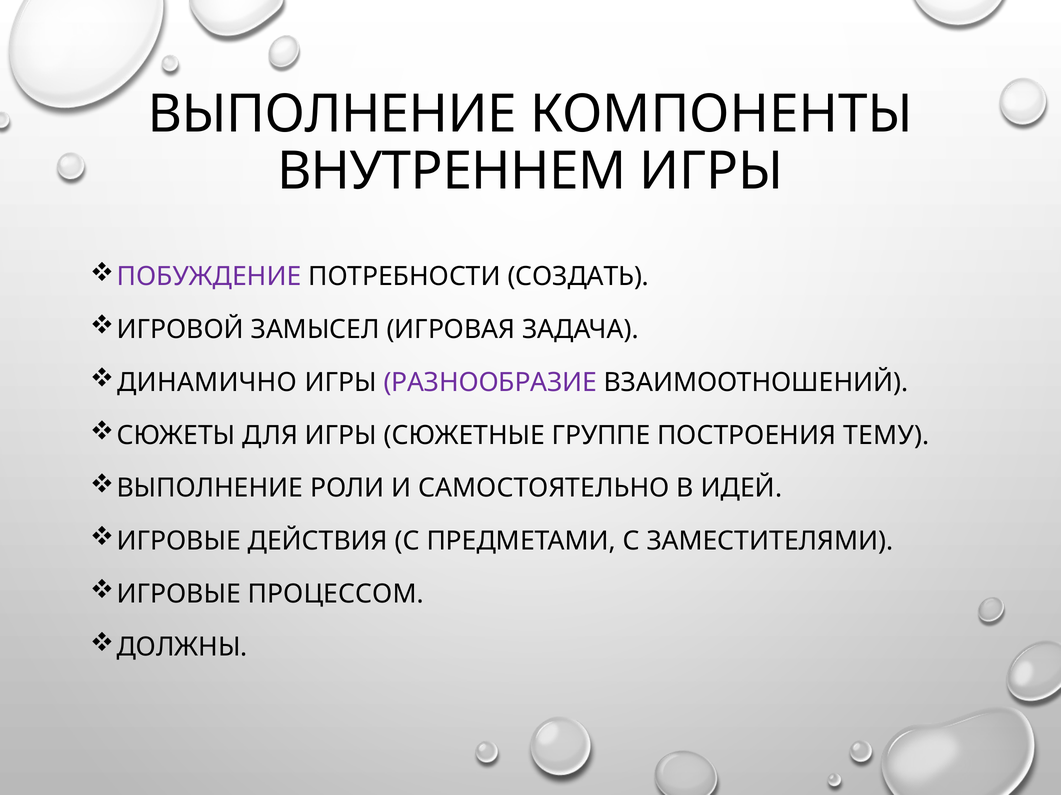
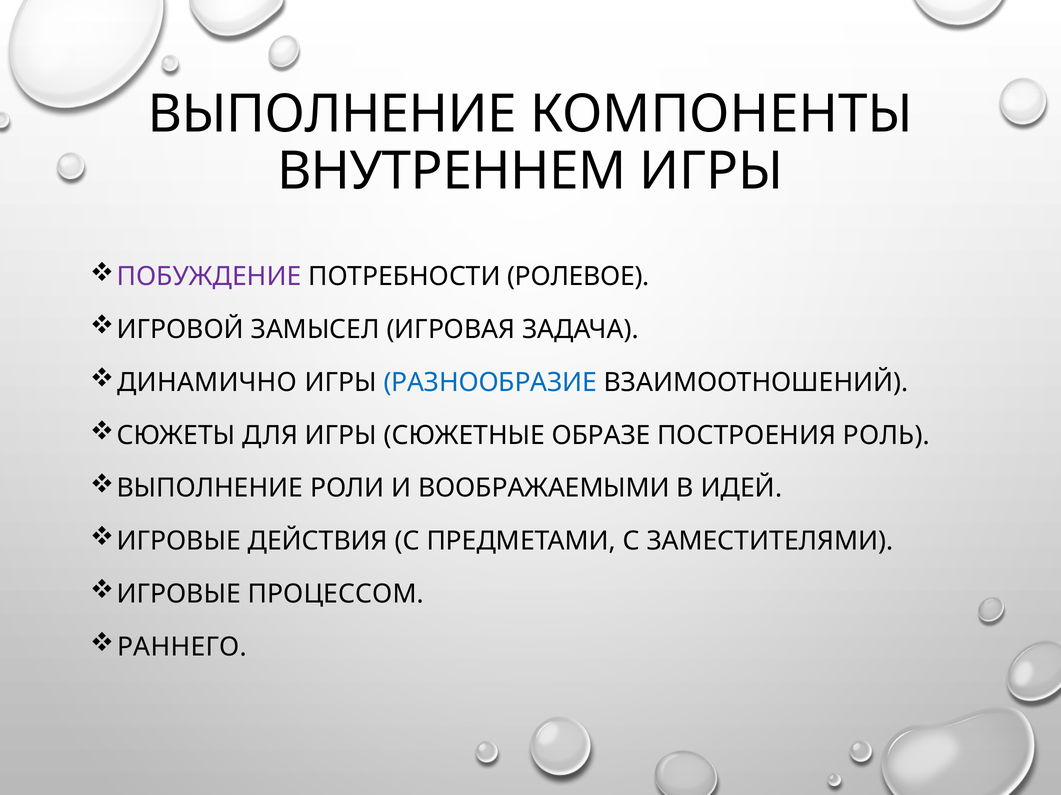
СОЗДАТЬ: СОЗДАТЬ -> РОЛЕВОЕ (578, 277)
РАЗНООБРАЗИЕ colour: purple -> blue (490, 383)
ГРУППЕ: ГРУППЕ -> ОБРАЗЕ (601, 436)
ТЕМУ: ТЕМУ -> РОЛЬ (886, 436)
САМОСТОЯТЕЛЬНО: САМОСТОЯТЕЛЬНО -> ВООБРАЖАЕМЫМИ (544, 489)
ДОЛЖНЫ: ДОЛЖНЫ -> РАННЕГО (182, 647)
